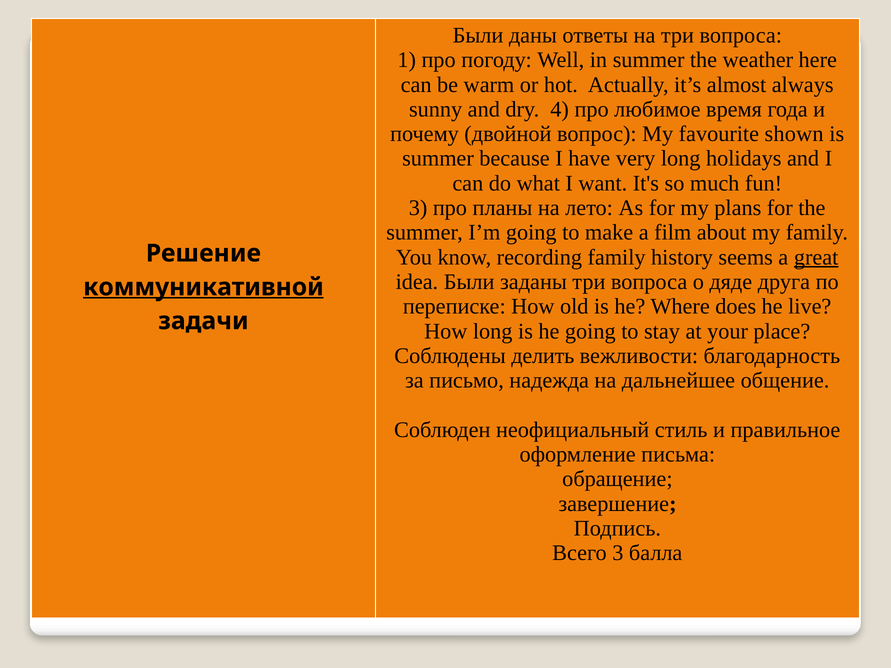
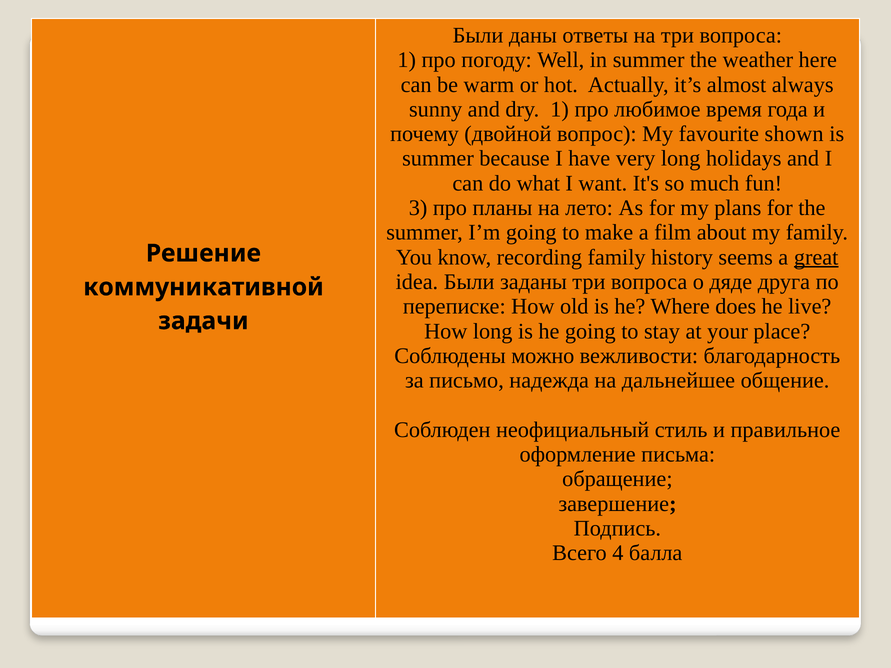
dry 4: 4 -> 1 (560, 109)
коммуникативной underline: present -> none (204, 287)
делить: делить -> можно (543, 356)
Всего 3: 3 -> 4 (618, 553)
